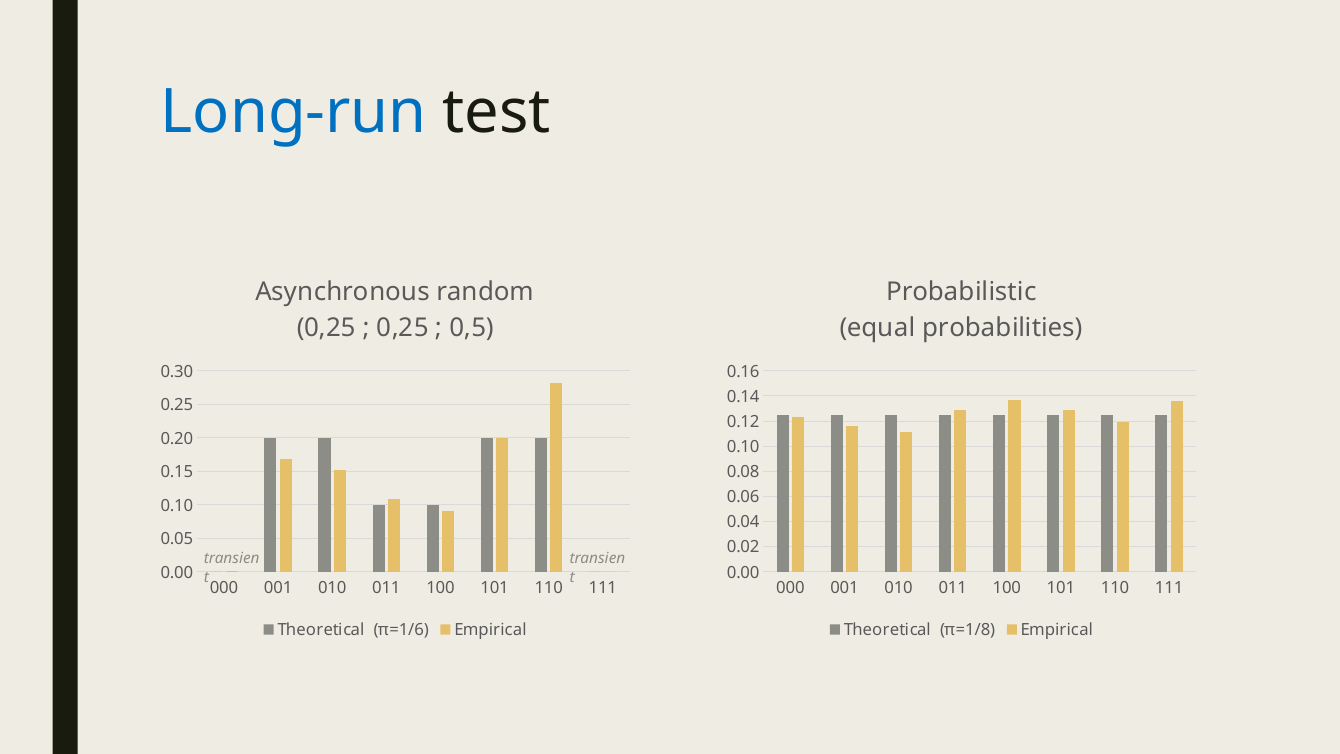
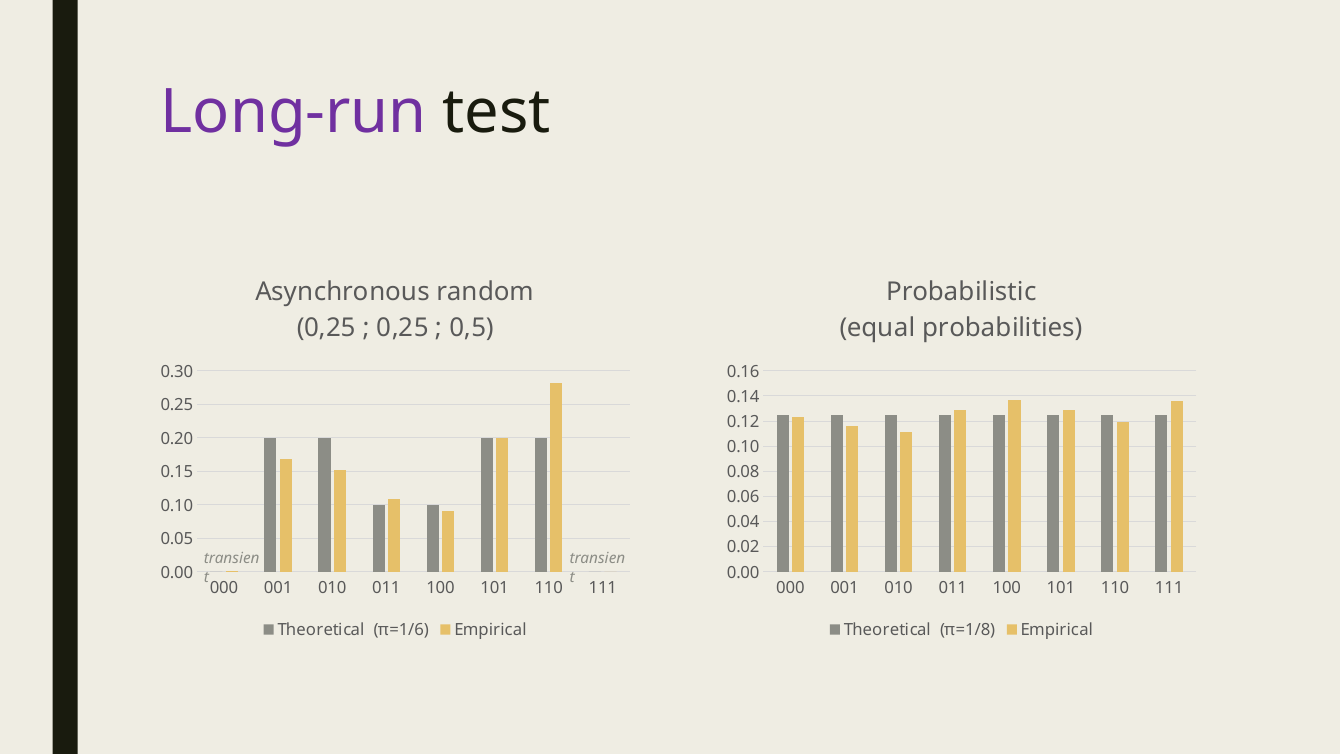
Long-run colour: blue -> purple (294, 113)
